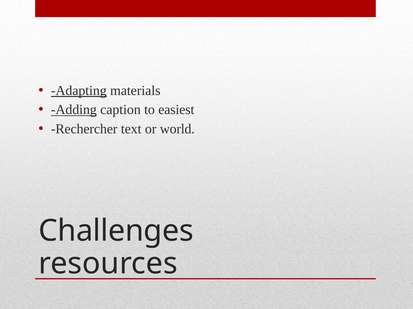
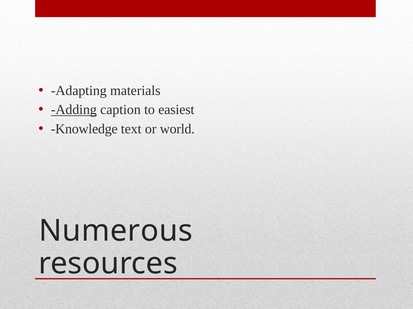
Adapting underline: present -> none (79, 91)
Rechercher: Rechercher -> Knowledge (84, 129)
Challenges: Challenges -> Numerous (116, 231)
